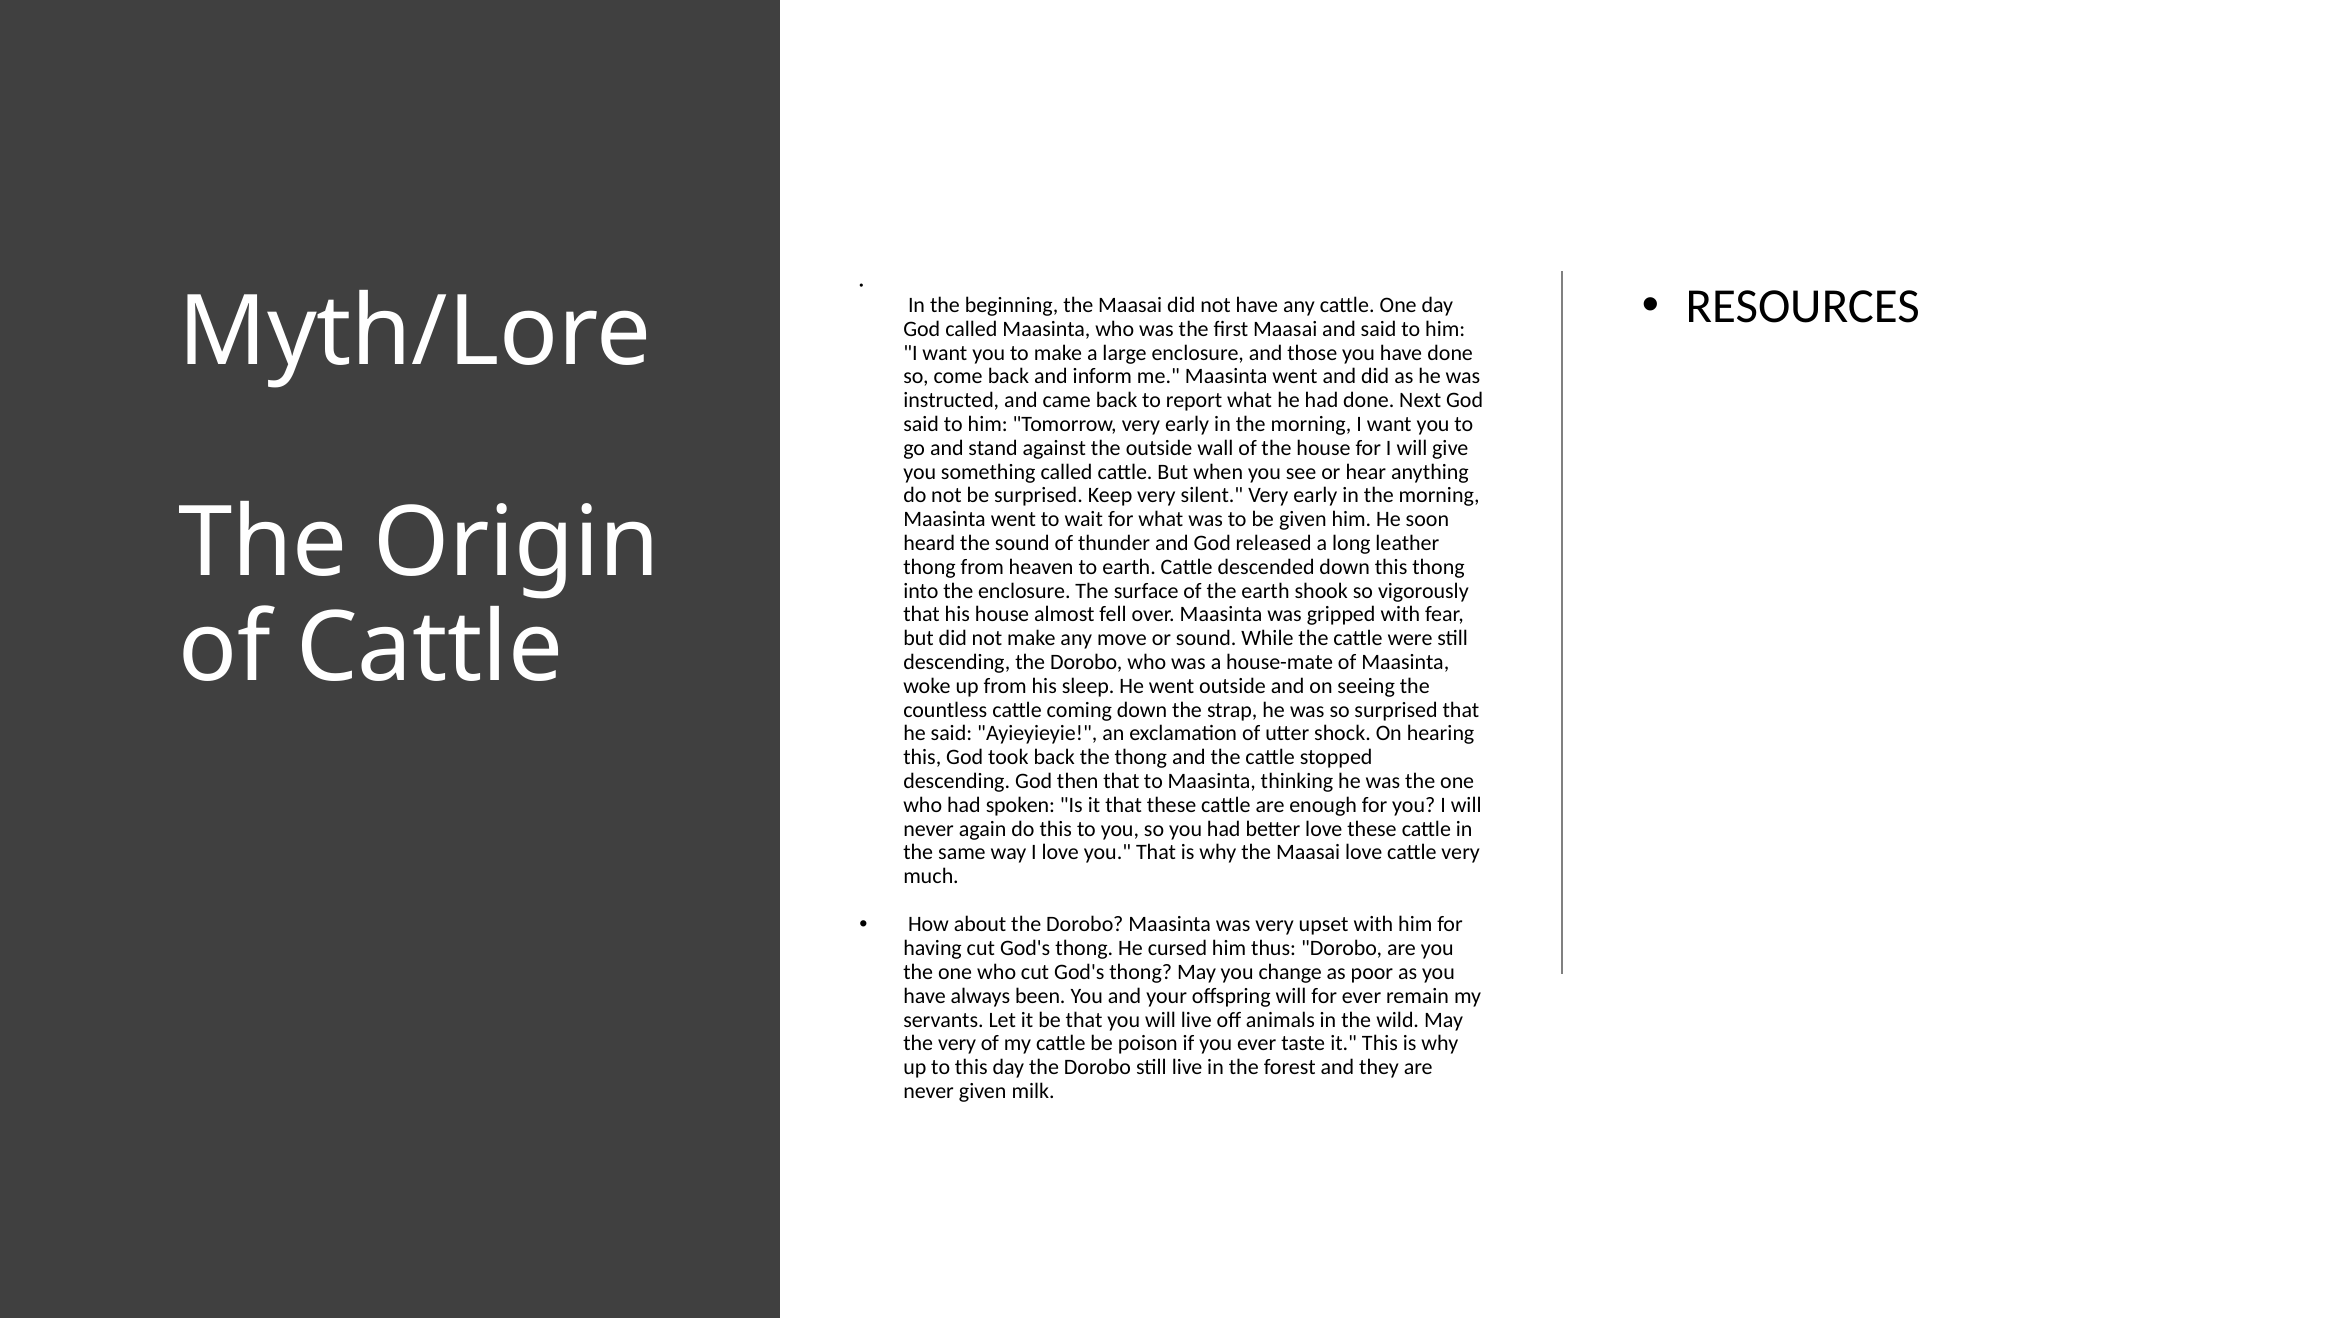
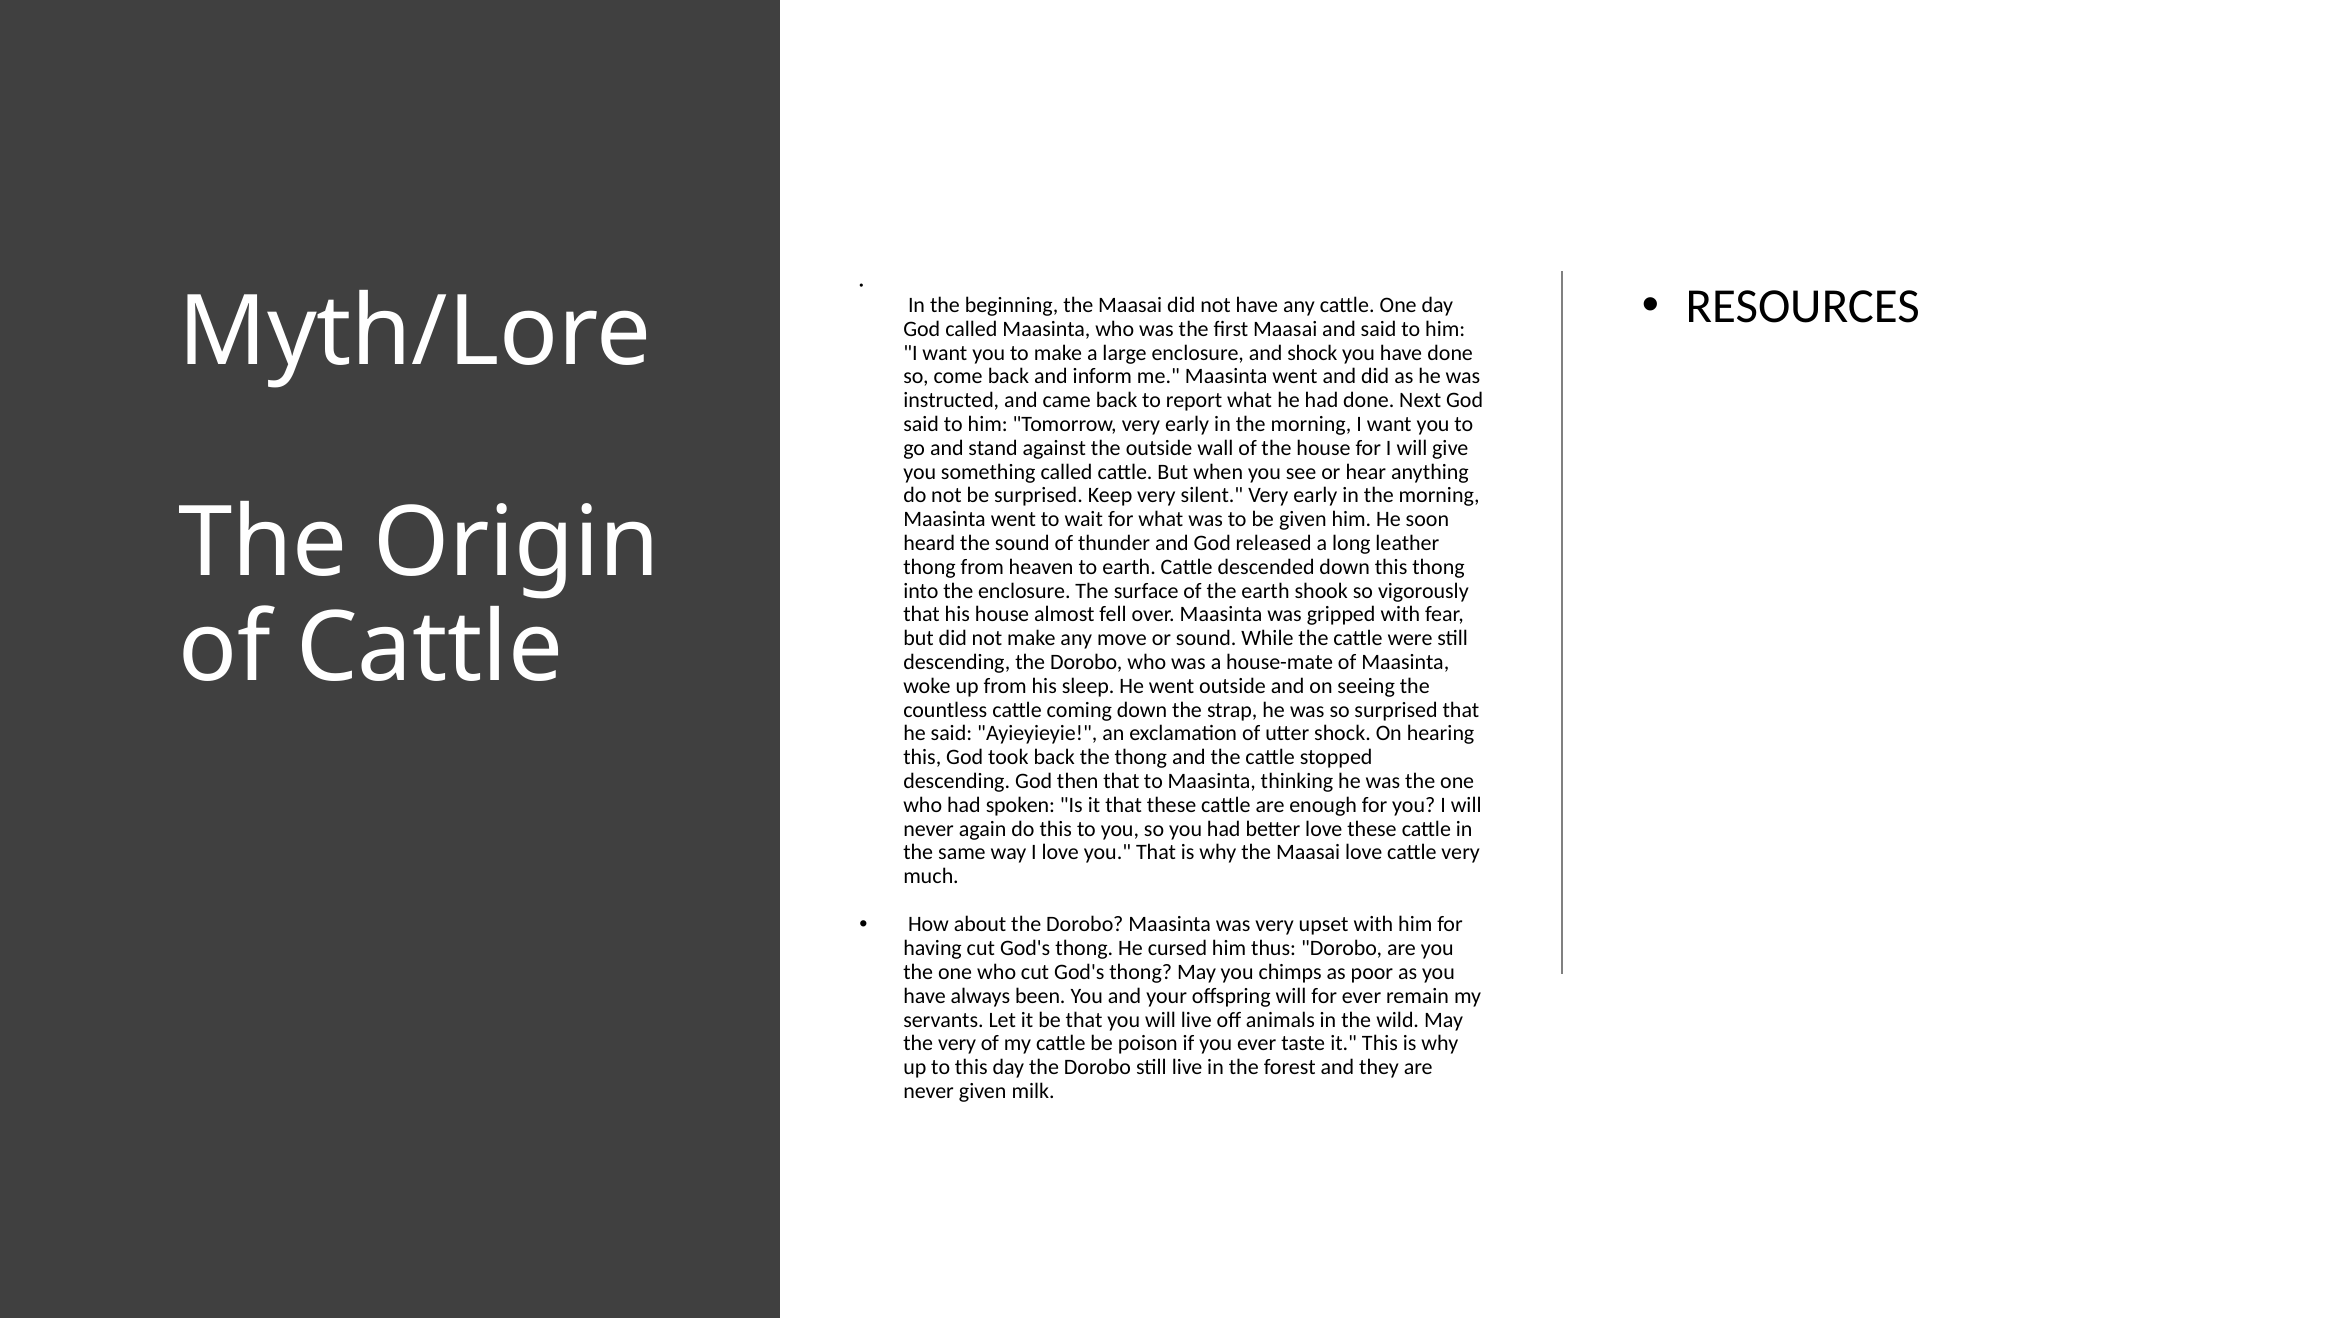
and those: those -> shock (1312, 353)
change: change -> chimps (1290, 972)
